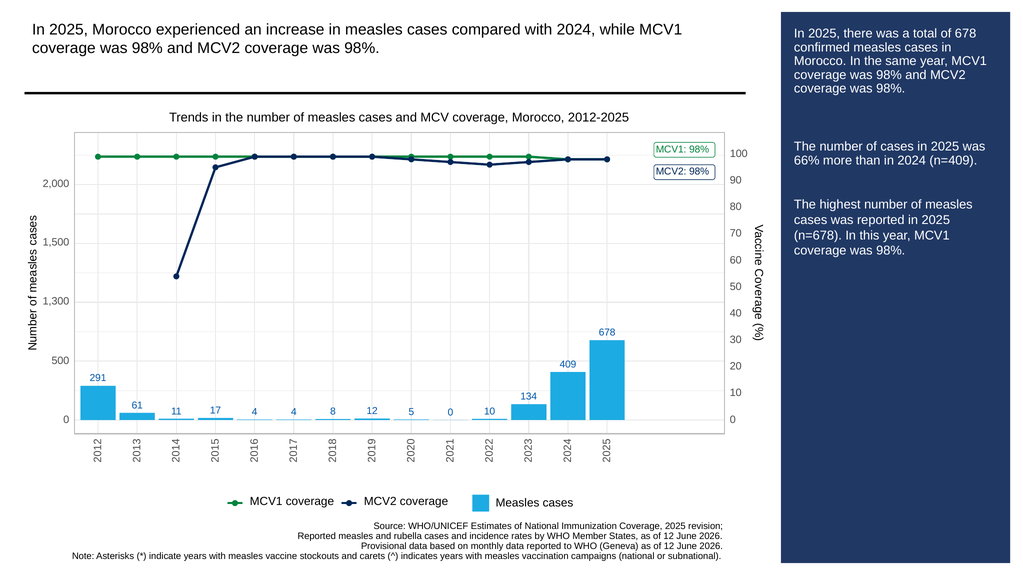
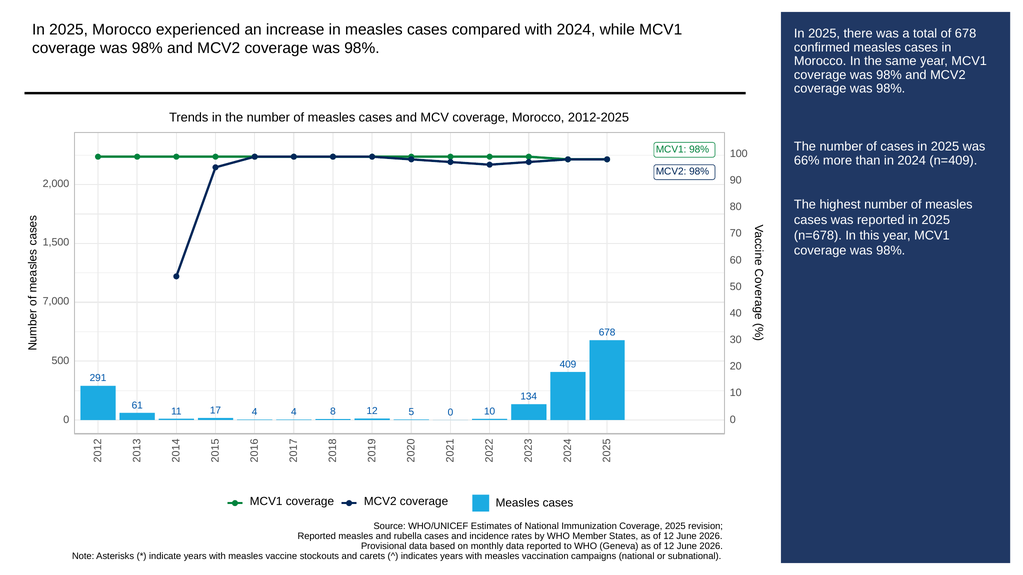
1,300: 1,300 -> 7,000 (56, 301)
